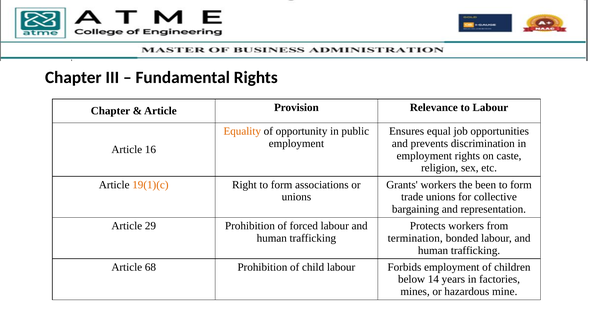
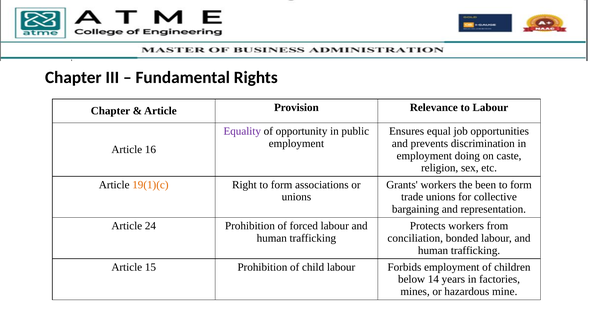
Equality colour: orange -> purple (242, 131)
employment rights: rights -> doing (467, 156)
29: 29 -> 24 (150, 226)
termination: termination -> conciliation (415, 238)
68: 68 -> 15 (150, 267)
